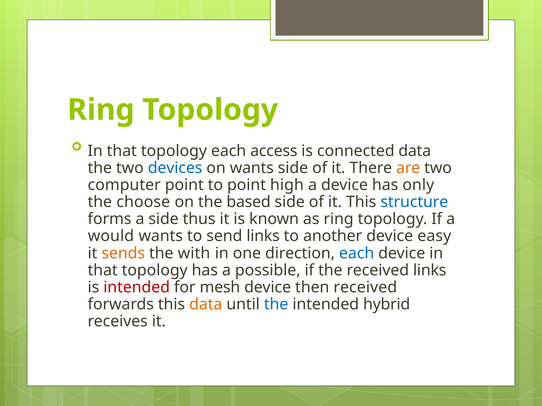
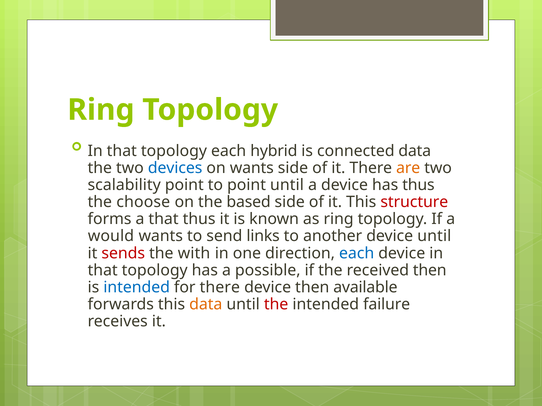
access: access -> hybrid (274, 151)
computer: computer -> scalability (124, 185)
point high: high -> until (287, 185)
has only: only -> thus (418, 185)
structure colour: blue -> red (414, 202)
a side: side -> that (164, 219)
device easy: easy -> until (434, 236)
sends colour: orange -> red (123, 253)
received links: links -> then (430, 271)
intended colour: red -> blue (137, 288)
for mesh: mesh -> there (220, 288)
then received: received -> available (365, 288)
the colour: blue -> red (276, 305)
hybrid: hybrid -> failure (387, 305)
